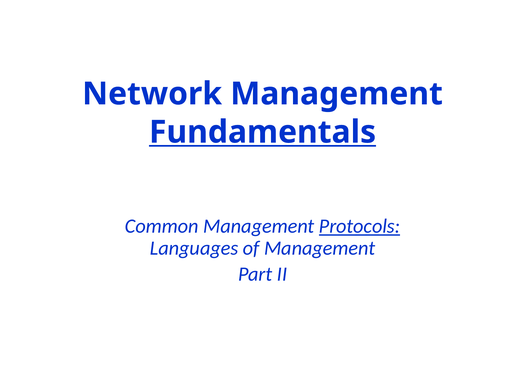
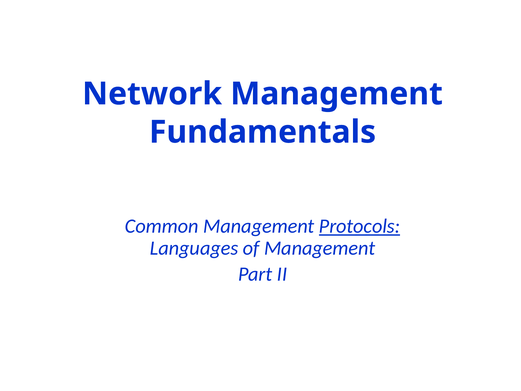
Fundamentals underline: present -> none (263, 132)
